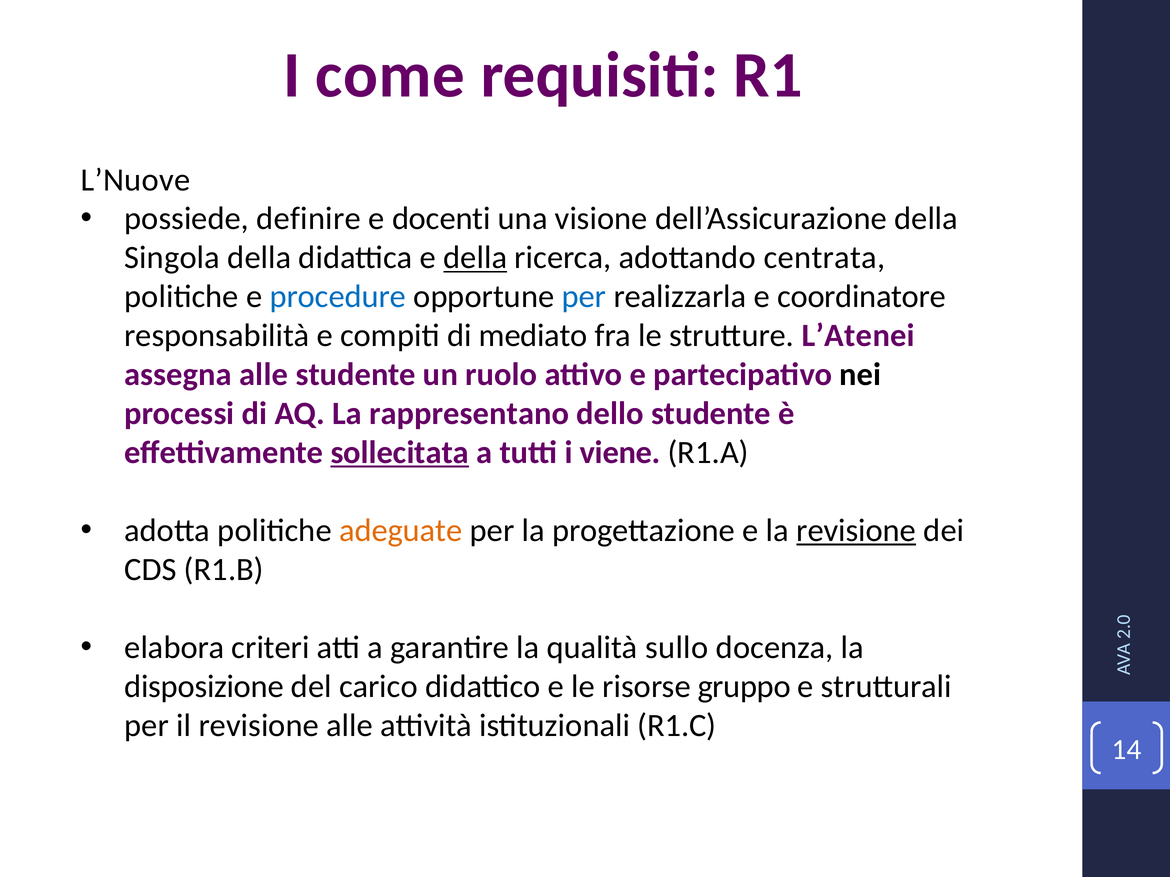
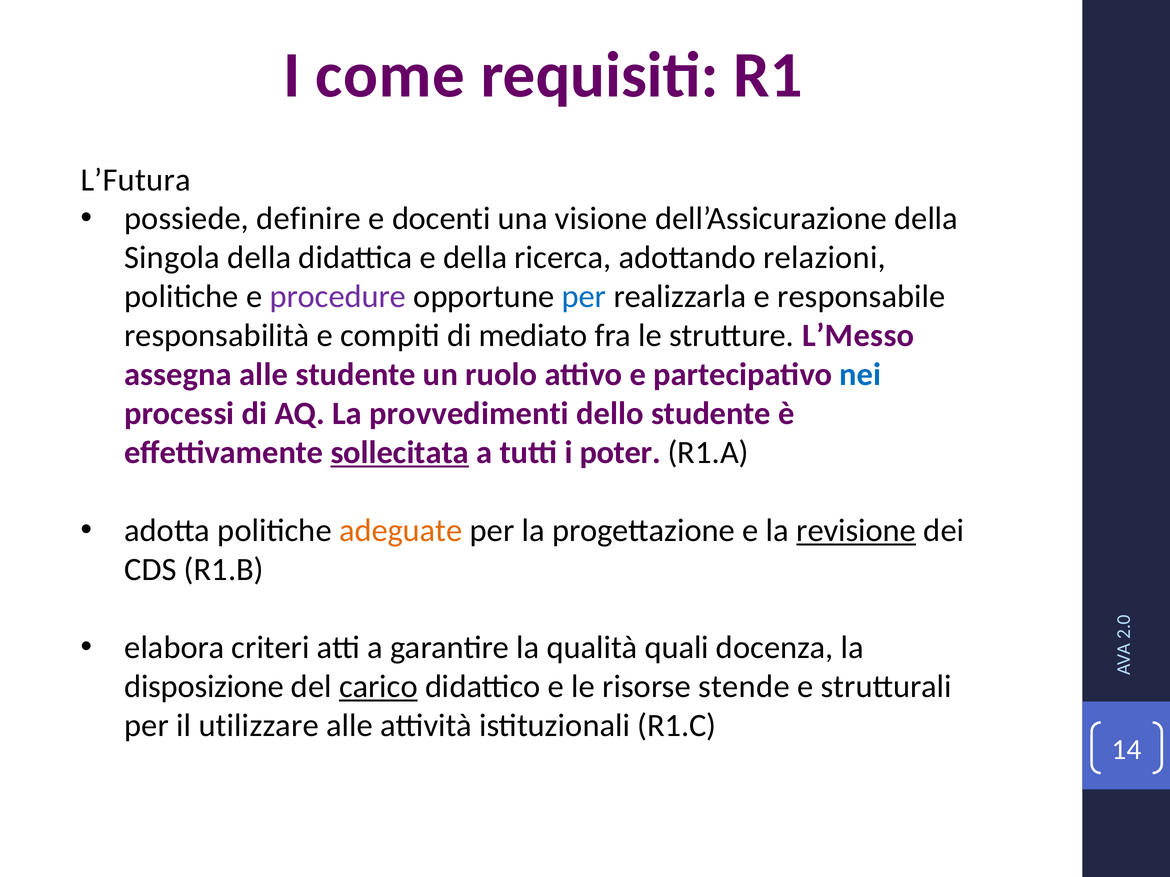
L’Nuove: L’Nuove -> L’Futura (136, 180)
della underline: present -> none (475, 258)
centrata: centrata -> relazioni (825, 258)
procedure colour: blue -> purple (338, 297)
coordinatore: coordinatore -> responsabile (861, 297)
L’Atenei: L’Atenei -> L’Messo (858, 336)
nei colour: black -> blue (860, 375)
rappresentano: rappresentano -> provvedimenti (469, 414)
viene: viene -> poter (620, 453)
sullo: sullo -> quali (677, 648)
carico underline: none -> present (378, 687)
gruppo: gruppo -> stende (744, 687)
il revisione: revisione -> utilizzare (259, 726)
